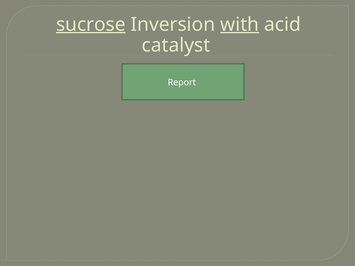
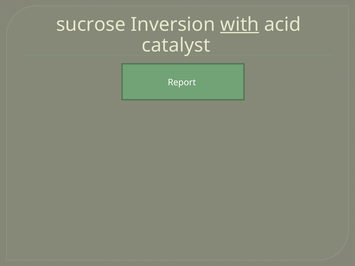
sucrose underline: present -> none (91, 24)
